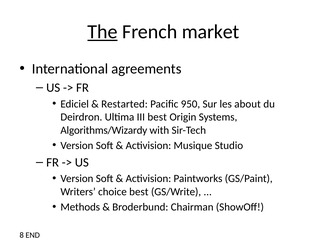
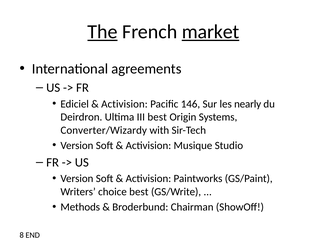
market underline: none -> present (211, 32)
Restarted: Restarted -> Activision (124, 104)
950: 950 -> 146 (190, 104)
about: about -> nearly (248, 104)
Algorithms/Wizardy: Algorithms/Wizardy -> Converter/Wizardy (104, 130)
